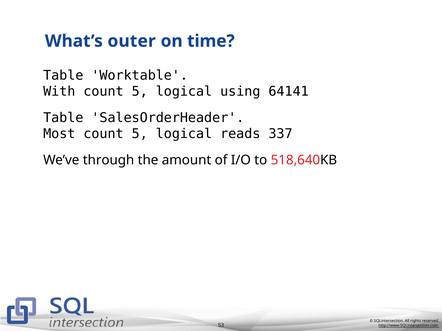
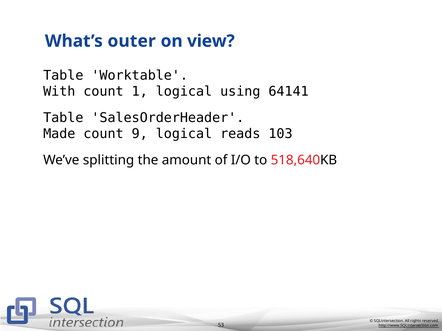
time: time -> view (211, 41)
5: 5 -> 1 (140, 92)
Most: Most -> Made (59, 134)
5: 5 -> 9 (140, 134)
337: 337 -> 103 (281, 134)
through: through -> splitting (109, 160)
